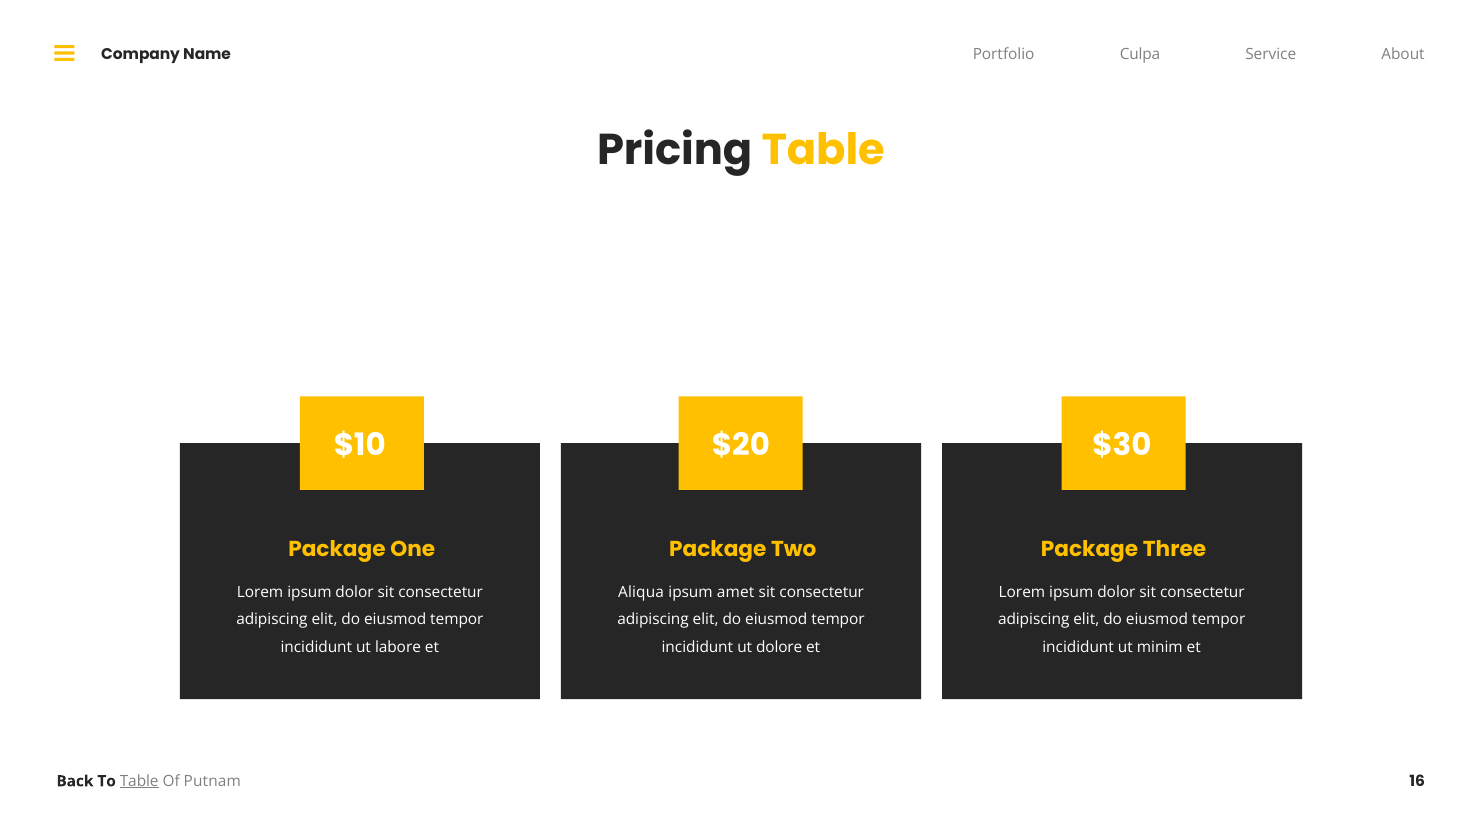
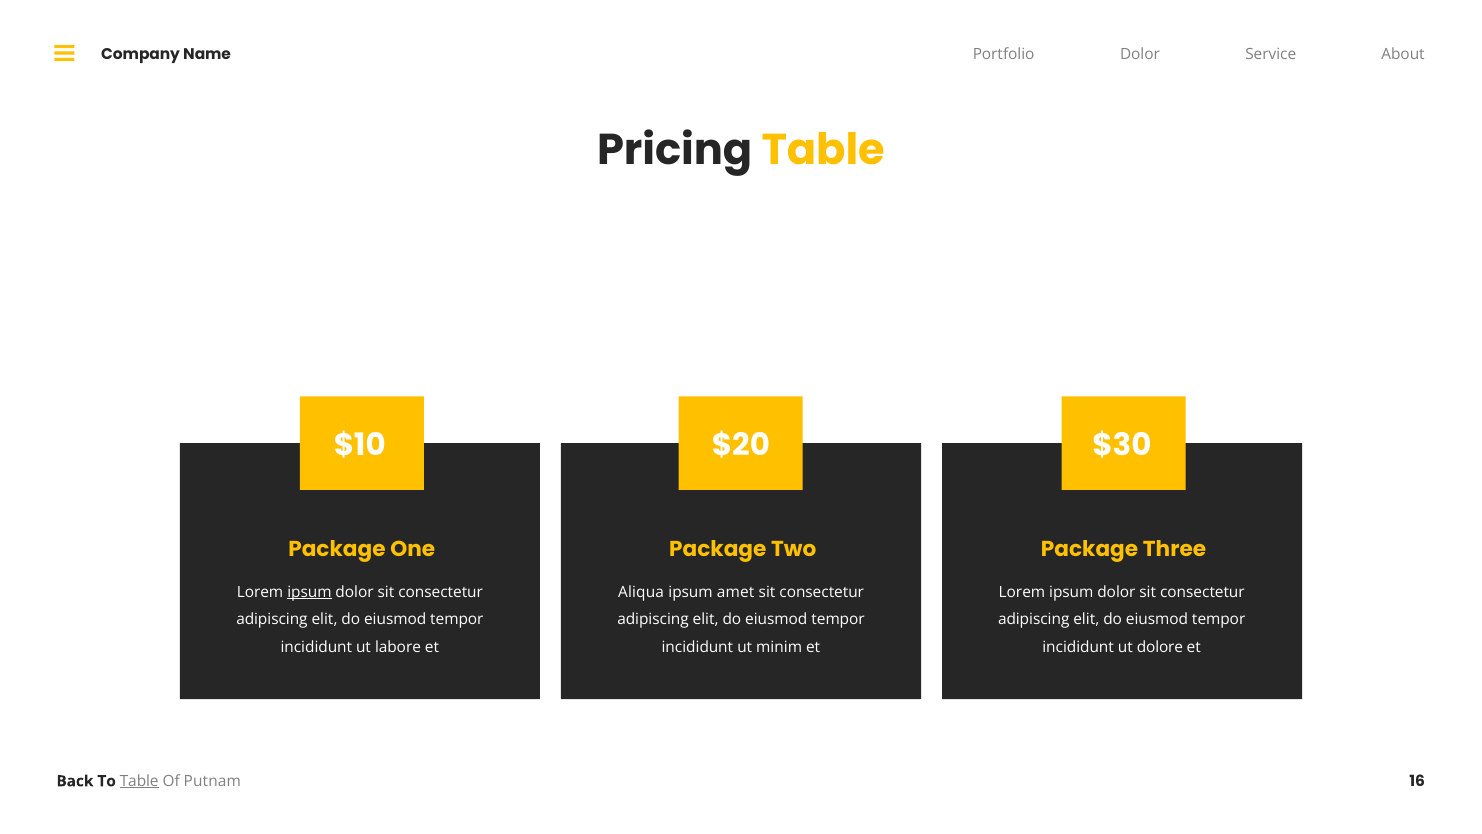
Culpa: Culpa -> Dolor (1140, 54)
ipsum underline: none -> present (309, 592)
dolore: dolore -> minim (779, 647)
minim: minim -> dolore (1160, 647)
